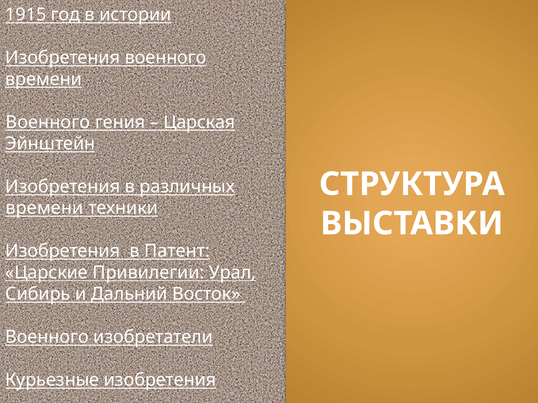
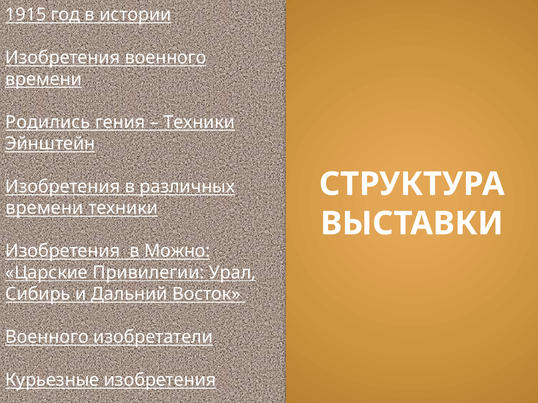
Военного: Военного -> Родились (48, 122)
Царская: Царская -> Техники (199, 122)
Патент: Патент -> Можно (177, 251)
